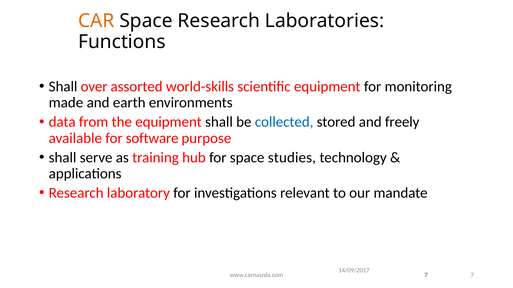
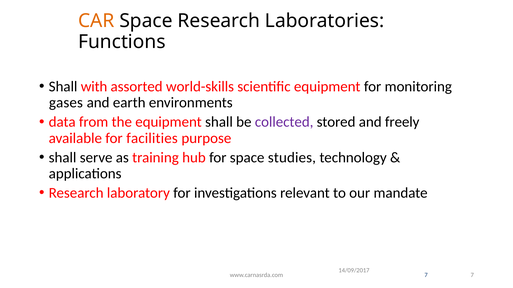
over: over -> with (94, 87)
made: made -> gases (66, 103)
collected colour: blue -> purple (284, 122)
software: software -> facilities (152, 138)
